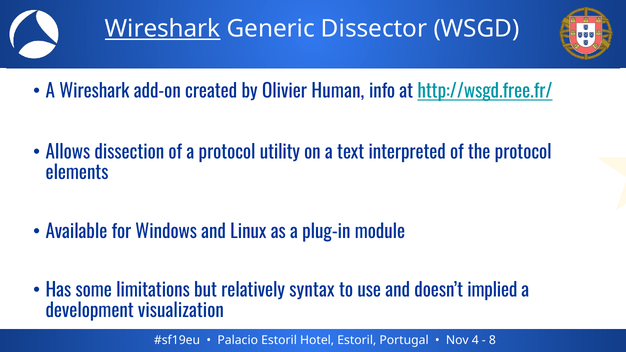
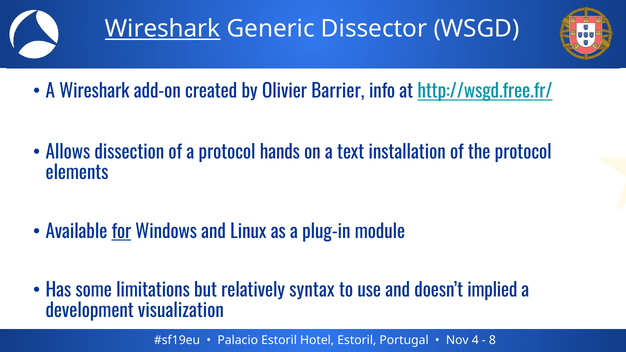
Human: Human -> Barrier (338, 92)
utility: utility -> hands (280, 152)
interpreted: interpreted -> installation (407, 152)
for underline: none -> present (121, 232)
